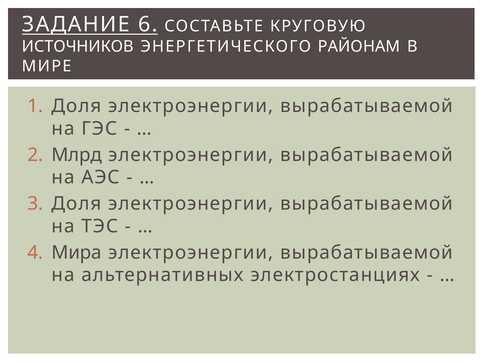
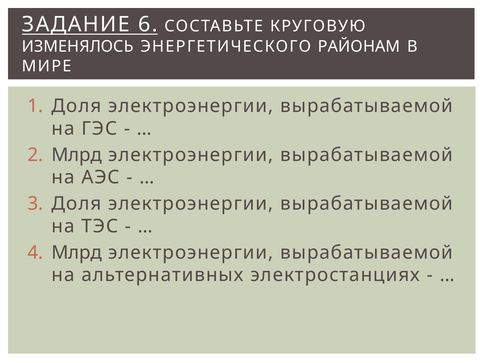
ИСТОЧНИКОВ: ИСТОЧНИКОВ -> ИЗМЕНЯЛОСЬ (78, 47)
Мира: Мира -> Млрд (77, 253)
